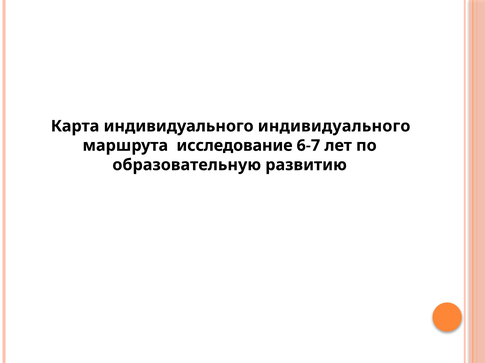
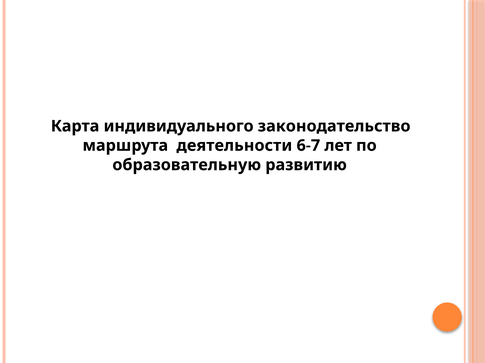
индивидуального индивидуального: индивидуального -> законодательство (334, 126)
исследование: исследование -> деятельности (234, 146)
